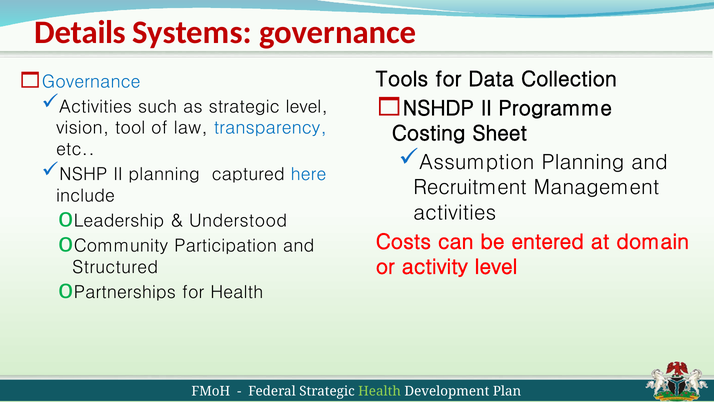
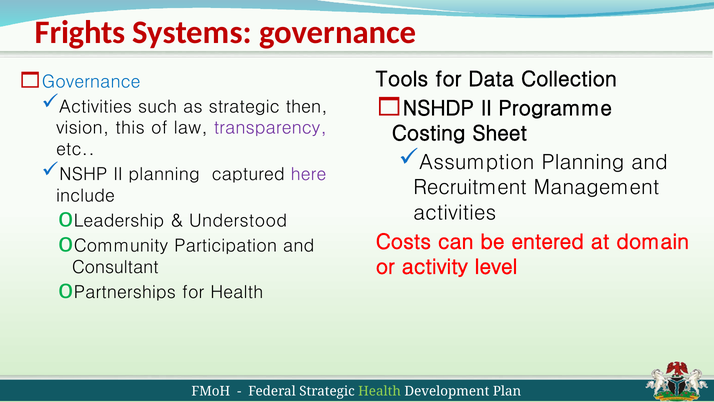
Details: Details -> Frights (80, 32)
strategic level: level -> then (307, 107)
tool: tool -> this (130, 128)
transparency colour: blue -> purple (270, 128)
here colour: blue -> purple (309, 174)
Structured: Structured -> Consultant (115, 267)
